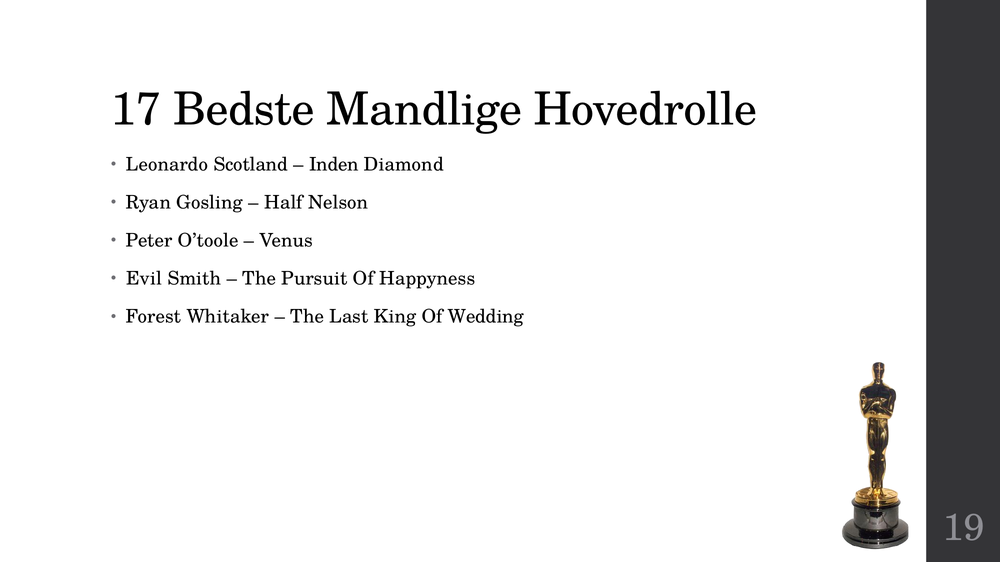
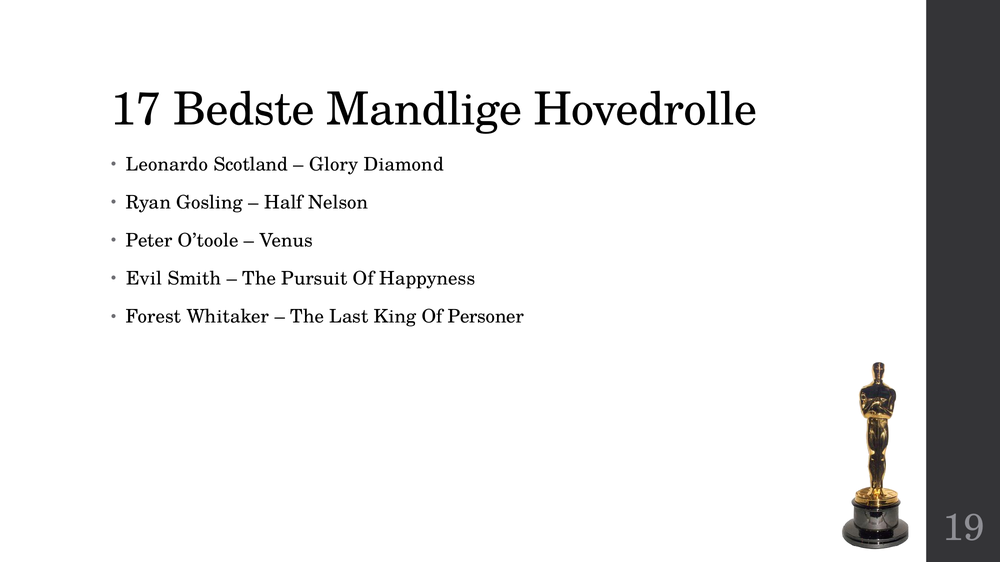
Inden: Inden -> Glory (334, 165)
Wedding: Wedding -> Personer (486, 317)
